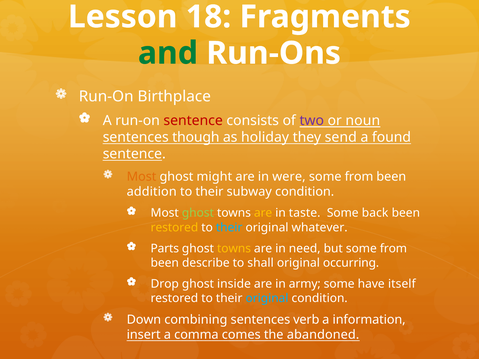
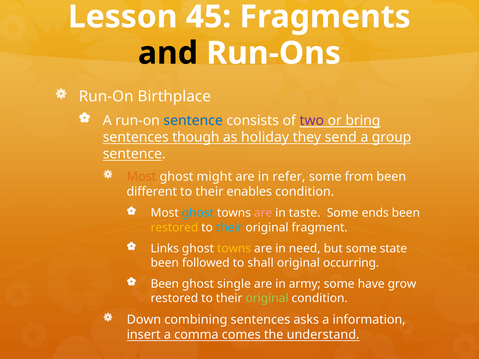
18: 18 -> 45 (209, 17)
and colour: green -> black (168, 53)
sentence colour: red -> blue (193, 121)
noun: noun -> bring (363, 121)
found: found -> group (392, 137)
were: were -> refer (289, 177)
addition: addition -> different (152, 192)
subway: subway -> enables (249, 192)
ghost colour: light green -> light blue (198, 213)
are colour: yellow -> pink (263, 213)
back: back -> ends (375, 213)
whatever: whatever -> fragment (320, 228)
Parts: Parts -> Links (165, 249)
but some from: from -> state (393, 249)
describe: describe -> followed (206, 263)
Drop: Drop -> Been (165, 284)
inside: inside -> single (234, 284)
itself: itself -> grow (402, 284)
original colour: light blue -> light green (267, 298)
verb: verb -> asks (306, 320)
abandoned: abandoned -> understand (323, 335)
